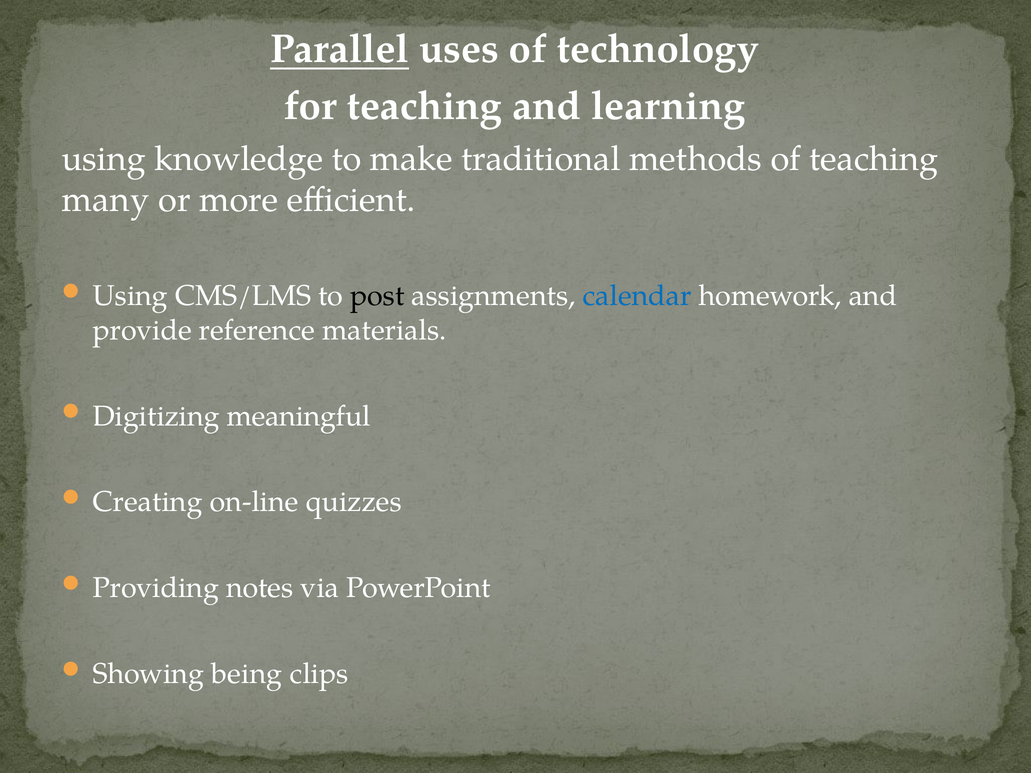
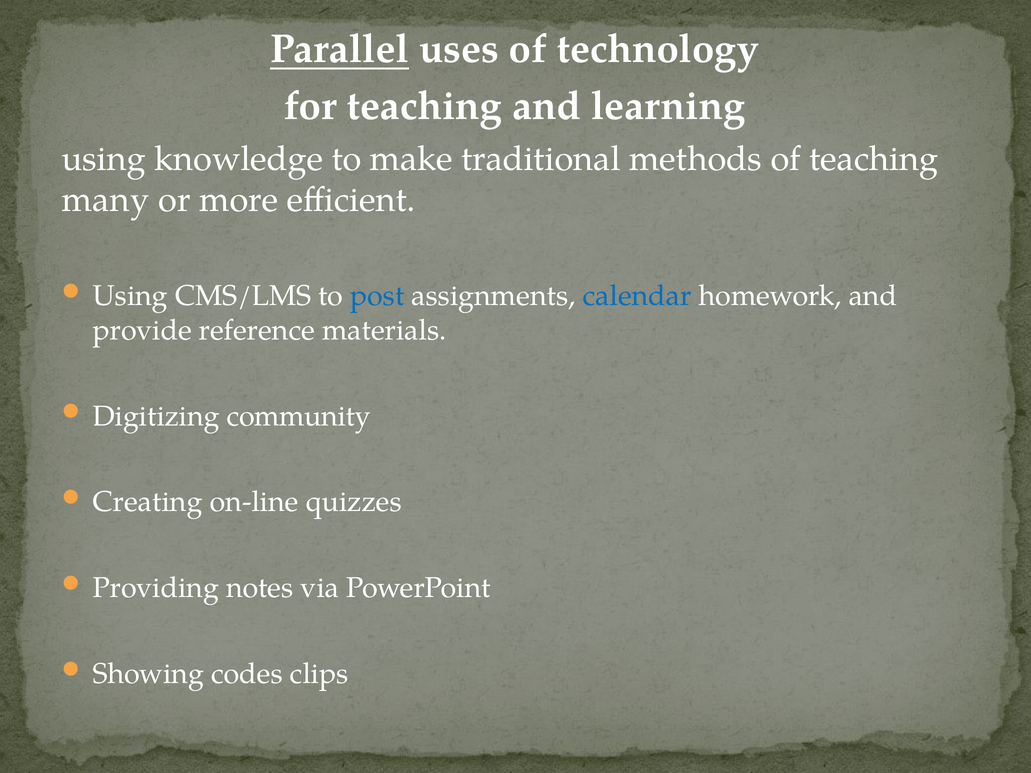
post colour: black -> blue (377, 296)
meaningful: meaningful -> community (299, 416)
being: being -> codes (247, 674)
